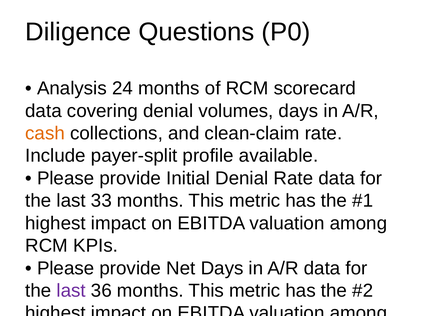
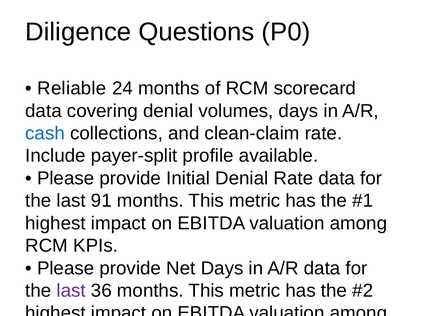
Analysis: Analysis -> Reliable (72, 88)
cash colour: orange -> blue (45, 134)
33: 33 -> 91 (101, 201)
